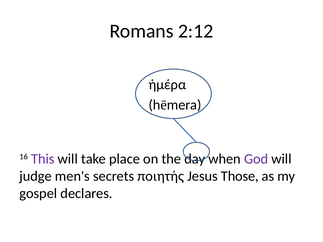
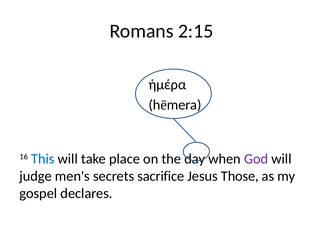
2:12: 2:12 -> 2:15 (196, 31)
This colour: purple -> blue (43, 159)
ποιητής: ποιητής -> sacrifice (161, 176)
